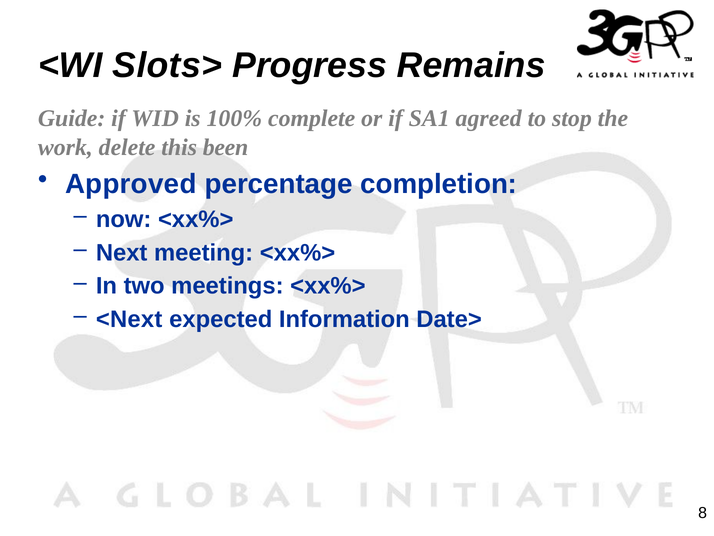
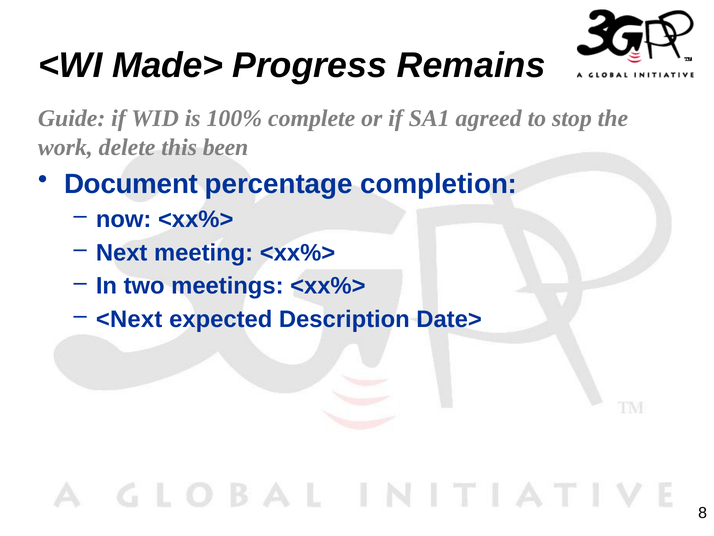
Slots>: Slots> -> Made> (168, 65)
Approved: Approved -> Document (131, 184)
Information: Information -> Description (344, 319)
